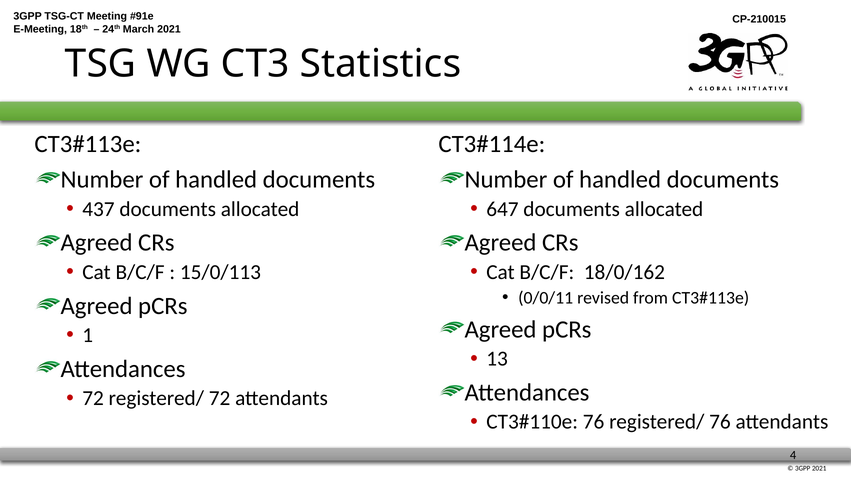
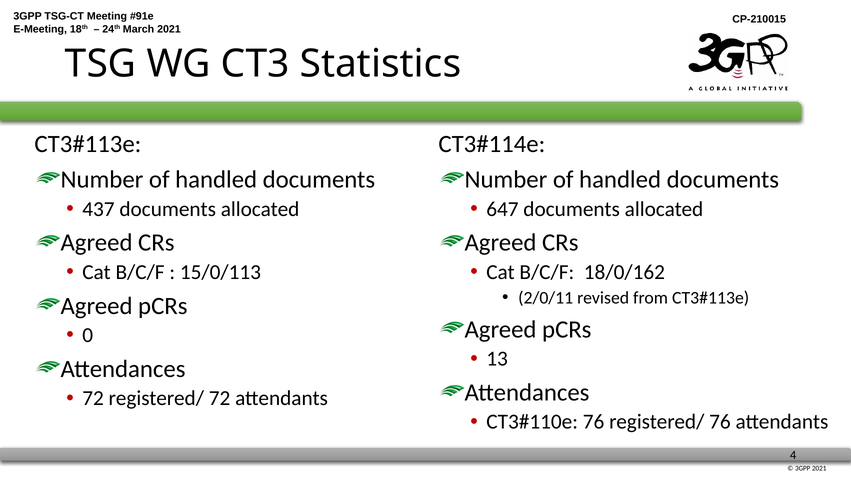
0/0/11: 0/0/11 -> 2/0/11 (546, 297)
1: 1 -> 0 (88, 335)
